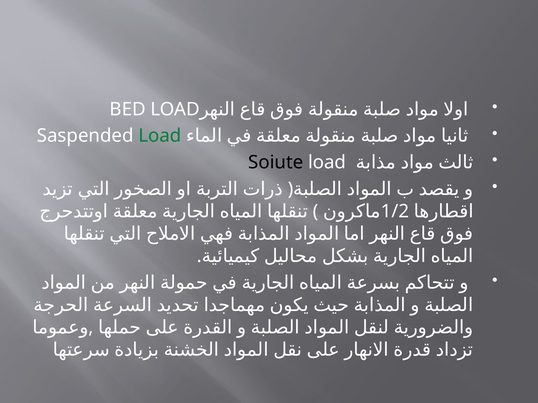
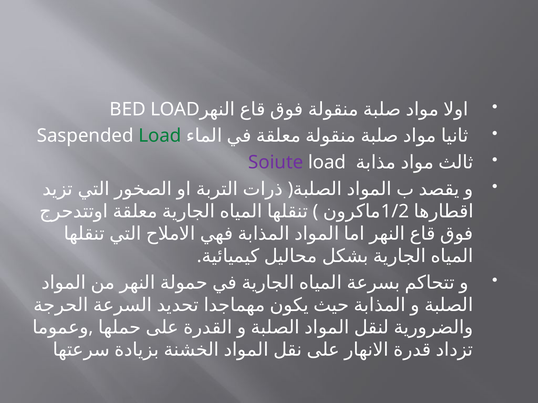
Soiute colour: black -> purple (276, 163)
